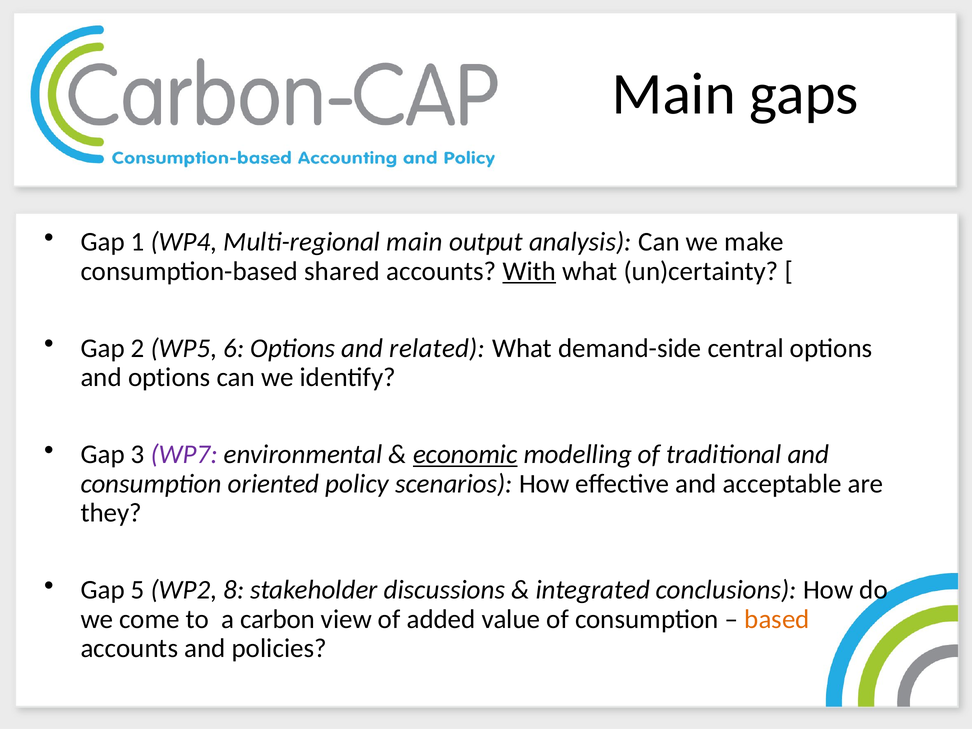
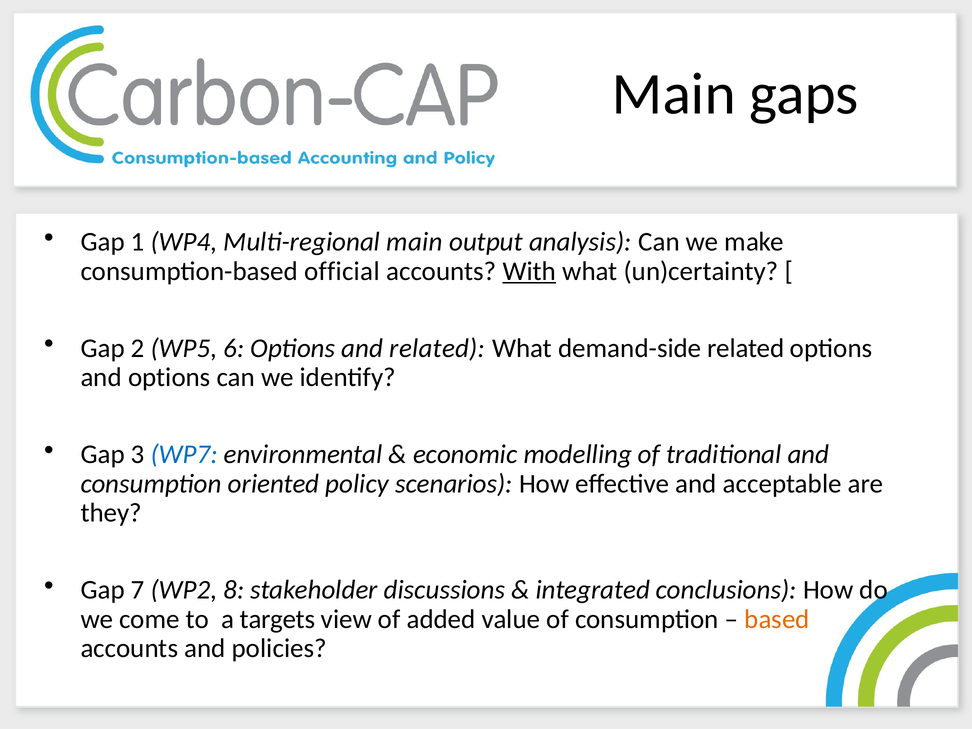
shared: shared -> official (342, 271)
demand-side central: central -> related (746, 348)
WP7 colour: purple -> blue (184, 455)
economic underline: present -> none (465, 455)
5: 5 -> 7 (138, 590)
carbon: carbon -> targets (278, 619)
